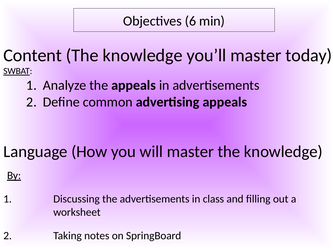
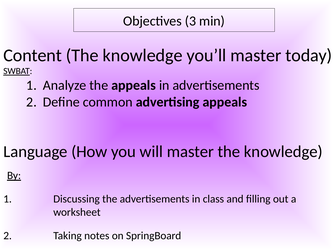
6: 6 -> 3 (190, 21)
